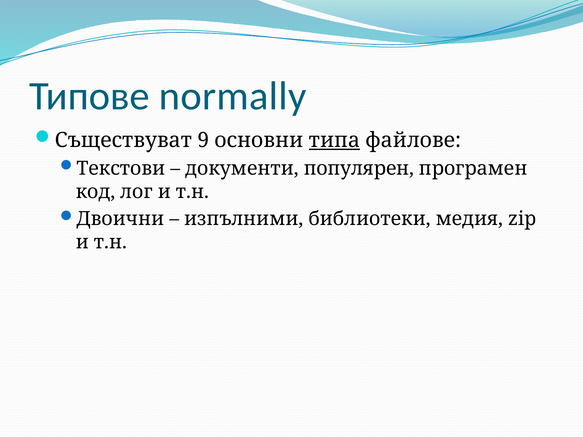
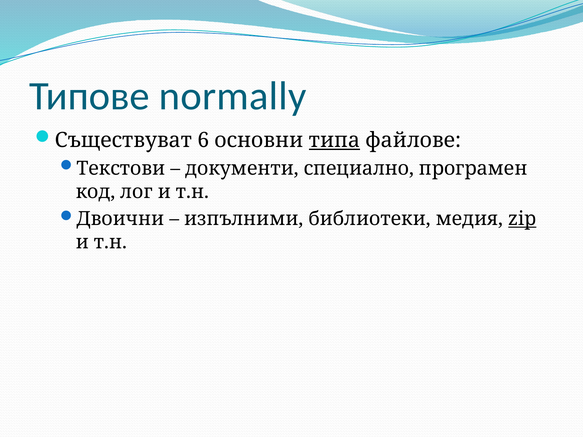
9: 9 -> 6 (203, 140)
популярен: популярен -> специално (359, 168)
zip underline: none -> present (522, 219)
